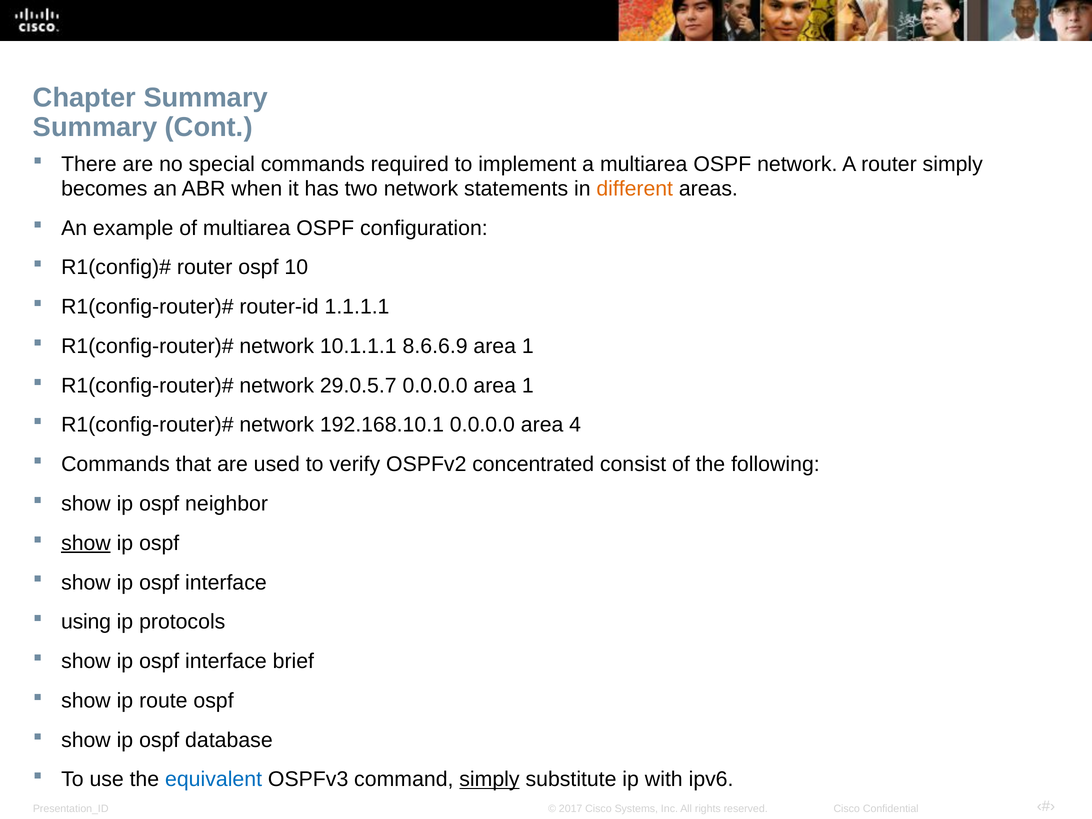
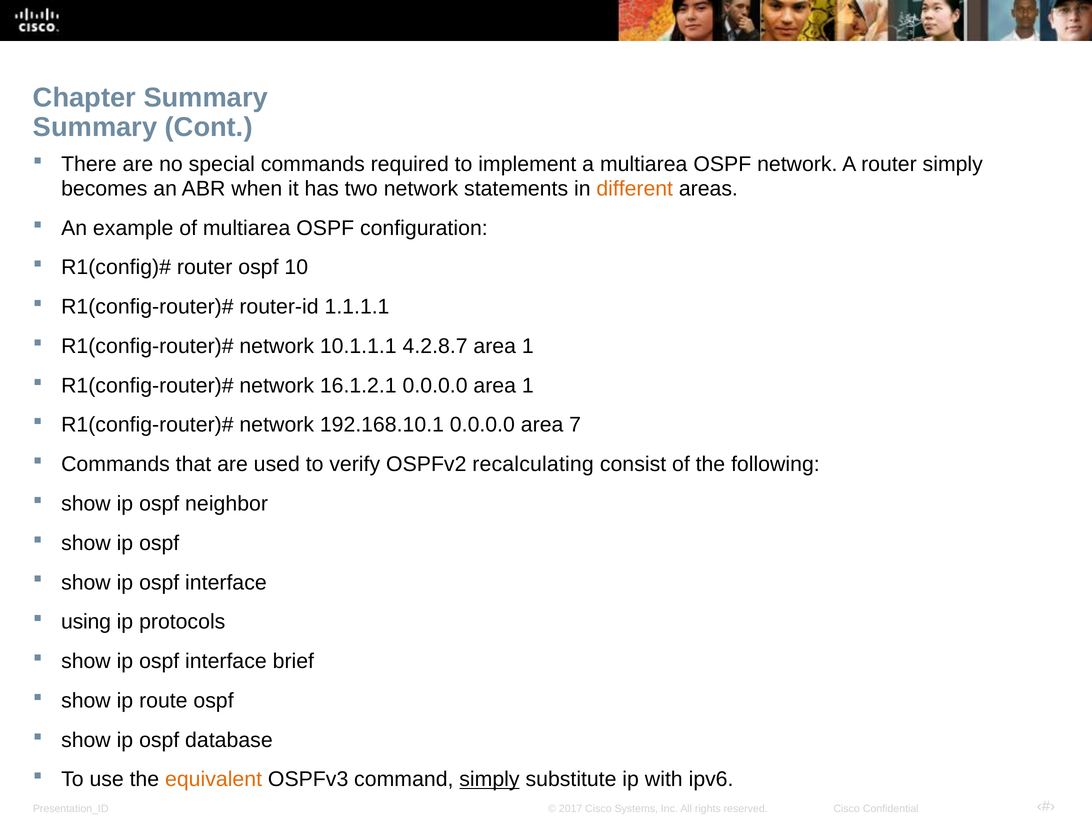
8.6.6.9: 8.6.6.9 -> 4.2.8.7 (435, 346)
29.0.5.7: 29.0.5.7 -> 16.1.2.1 (358, 386)
4: 4 -> 7 (575, 425)
concentrated: concentrated -> recalculating (533, 464)
show underline: present -> none (86, 543)
equivalent colour: blue -> orange (214, 779)
